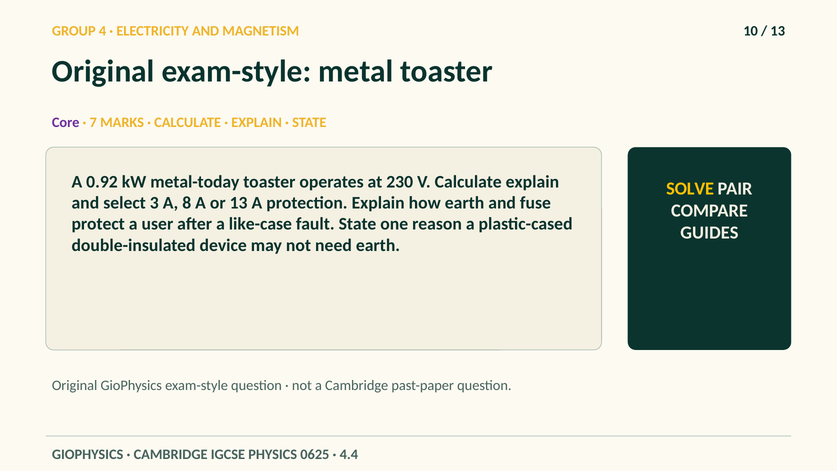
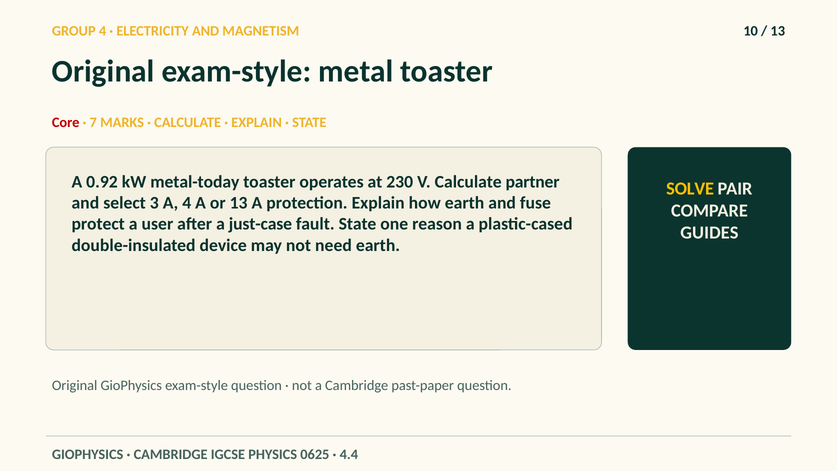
Core colour: purple -> red (66, 123)
Calculate explain: explain -> partner (533, 182)
A 8: 8 -> 4 (187, 203)
like-case: like-case -> just-case (260, 224)
